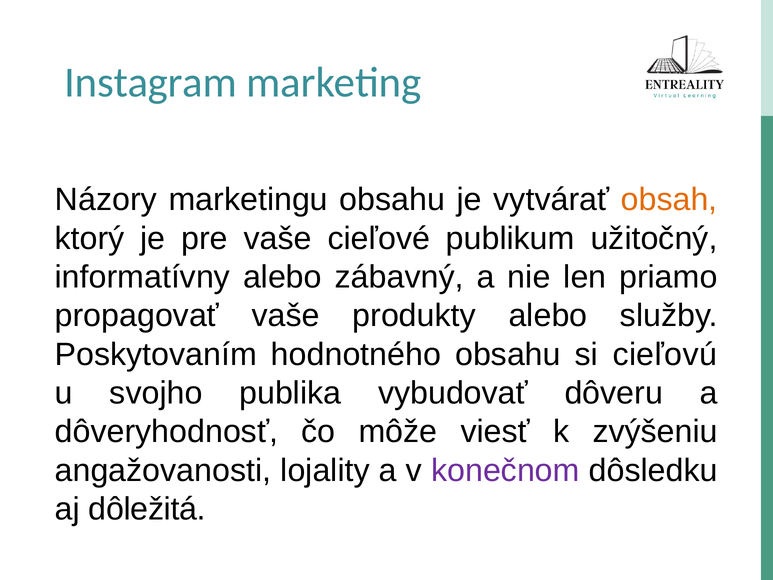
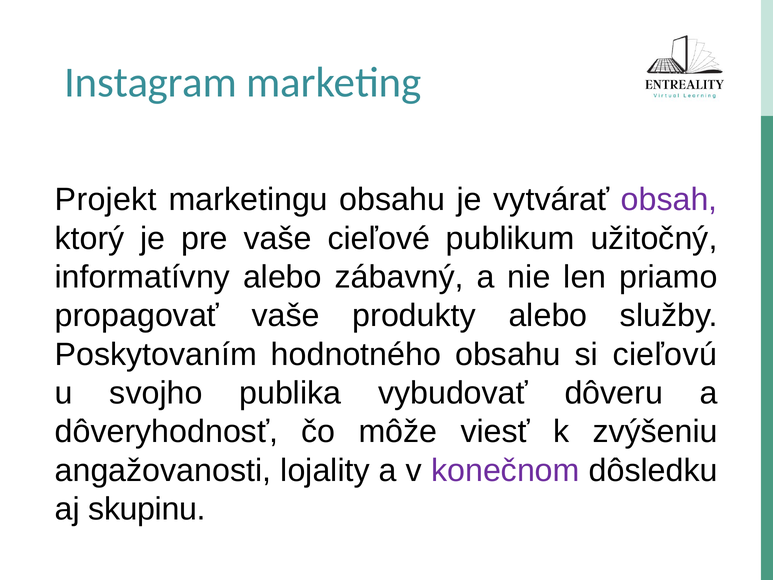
Názory: Názory -> Projekt (106, 200)
obsah colour: orange -> purple (669, 200)
dôležitá: dôležitá -> skupinu (147, 509)
